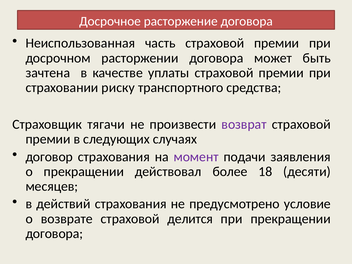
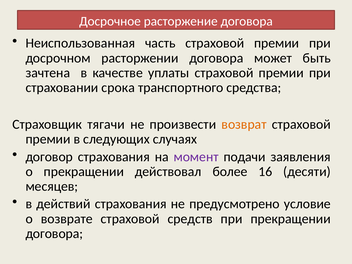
риску: риску -> срока (118, 88)
возврат colour: purple -> orange (244, 124)
18: 18 -> 16 (265, 172)
делится: делится -> средств (190, 219)
